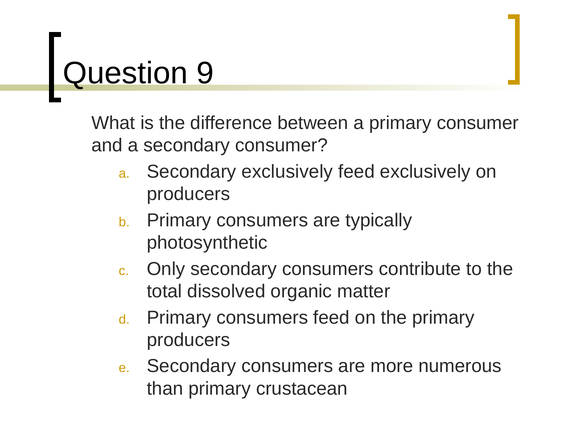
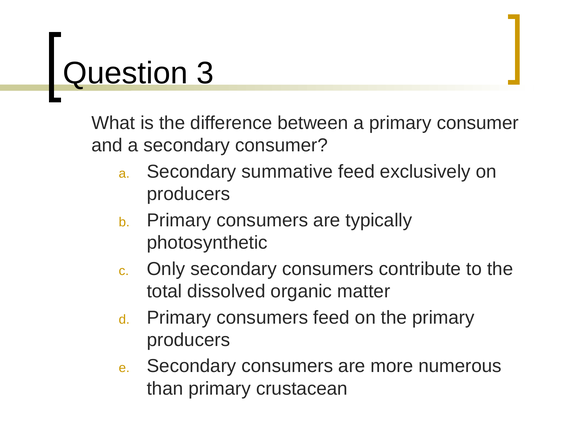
9: 9 -> 3 (205, 73)
Secondary exclusively: exclusively -> summative (287, 172)
